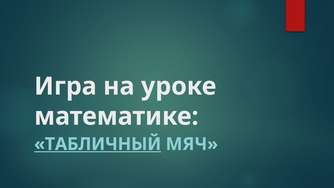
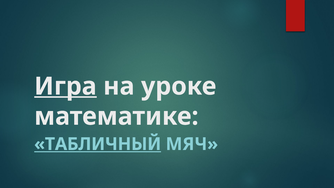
Игра underline: none -> present (65, 86)
